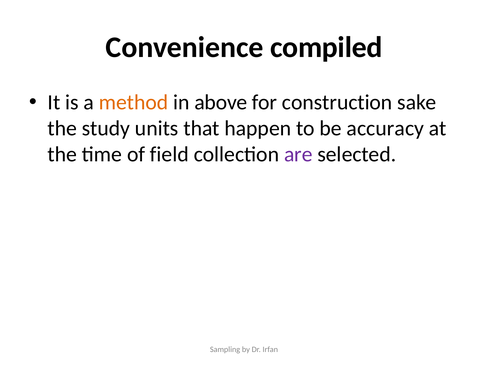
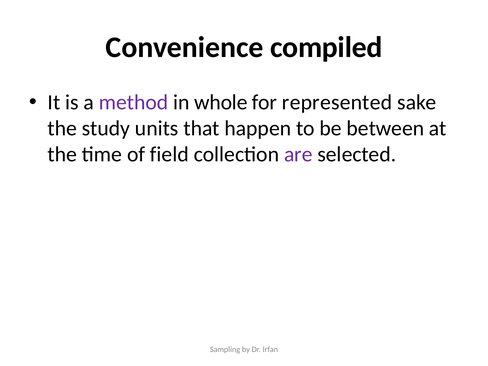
method colour: orange -> purple (134, 102)
above: above -> whole (221, 102)
construction: construction -> represented (337, 102)
accuracy: accuracy -> between (385, 128)
